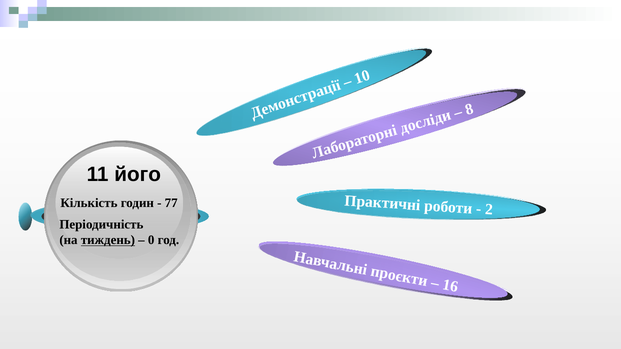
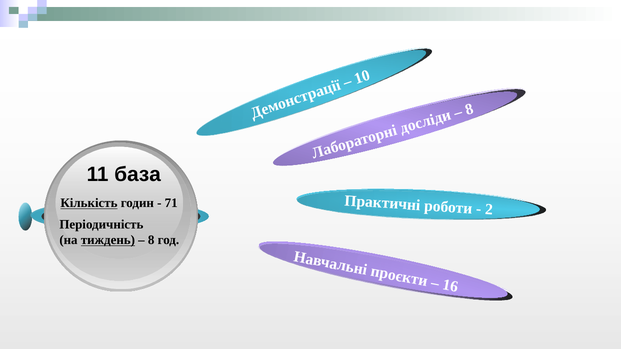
його: його -> база (138, 174)
Кількість underline: none -> present (89, 203)
77: 77 -> 71 (171, 203)
0: 0 -> 8 (151, 240)
